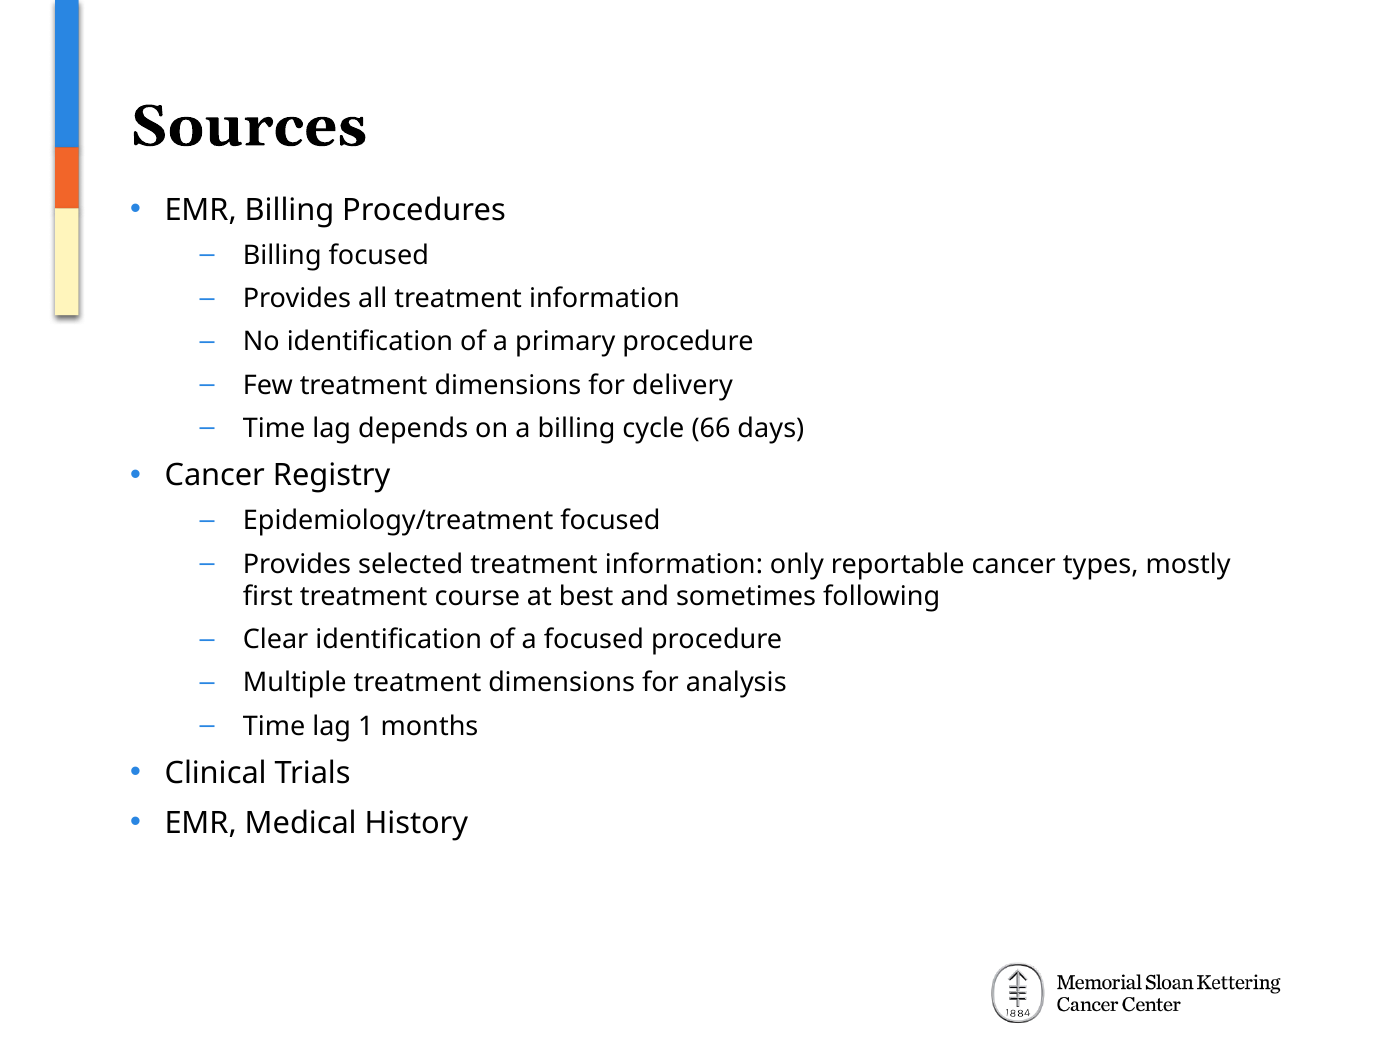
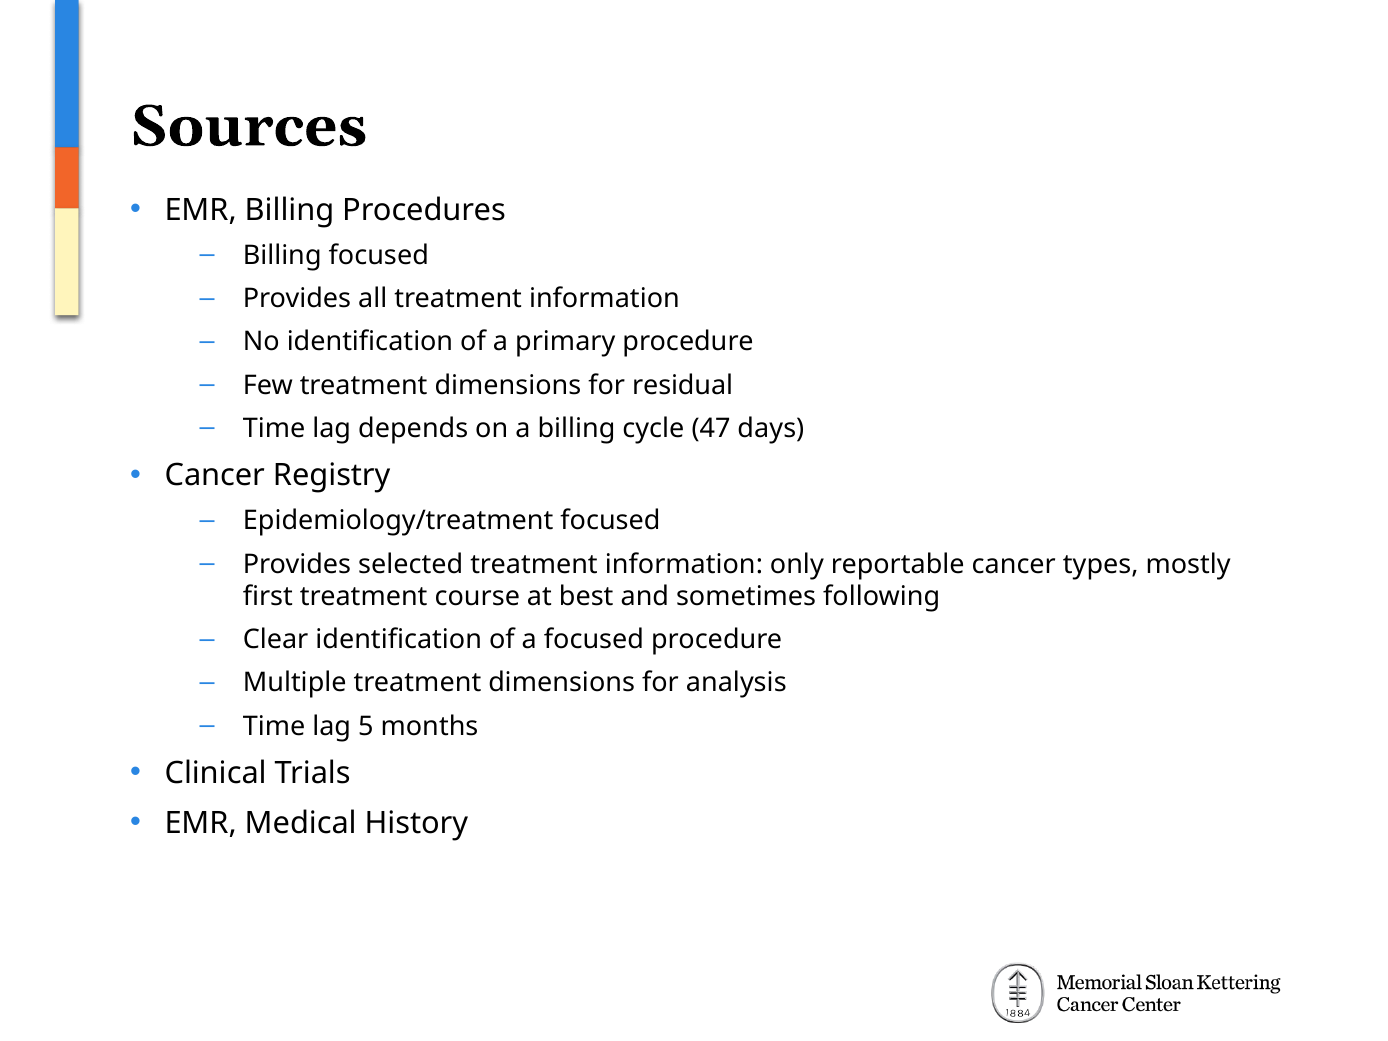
delivery: delivery -> residual (683, 385)
66: 66 -> 47 (711, 428)
1: 1 -> 5 (366, 726)
